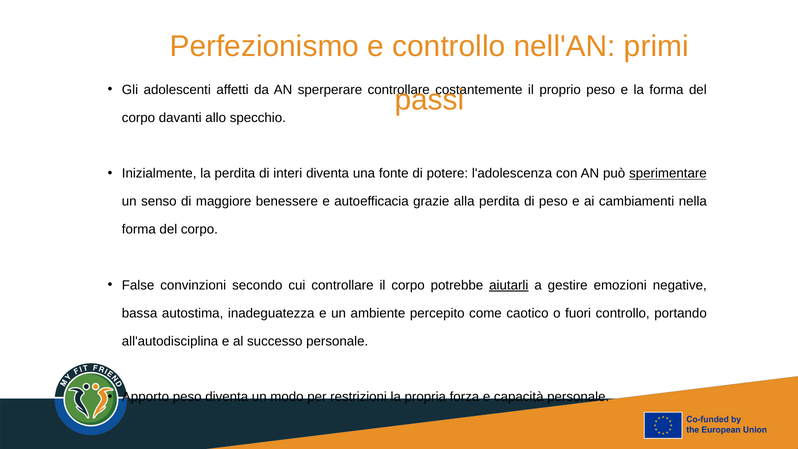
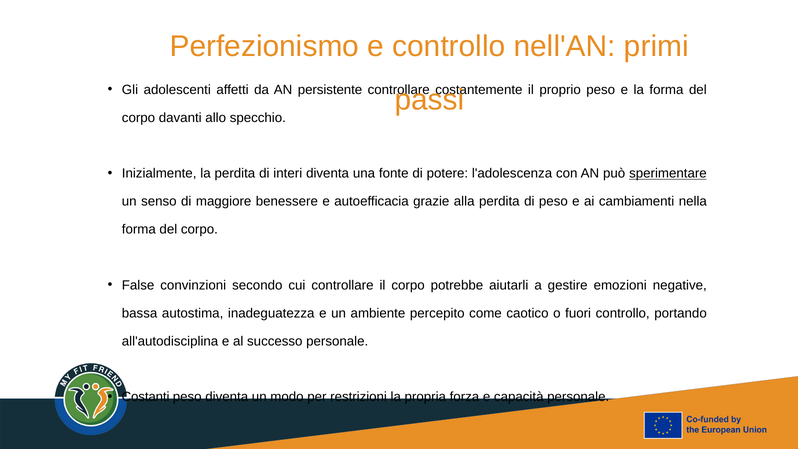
sperperare: sperperare -> persistente (330, 90)
aiutarli underline: present -> none (509, 285)
Apporto: Apporto -> Costanti (146, 397)
